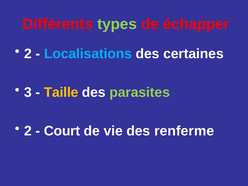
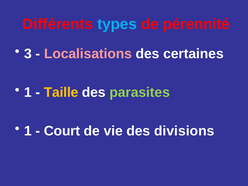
types colour: light green -> light blue (117, 24)
échapper: échapper -> pérennité (196, 24)
2: 2 -> 3 (28, 54)
Localisations colour: light blue -> pink (88, 54)
3: 3 -> 1 (28, 92)
2: 2 -> 1 (28, 131)
renferme: renferme -> divisions (184, 131)
